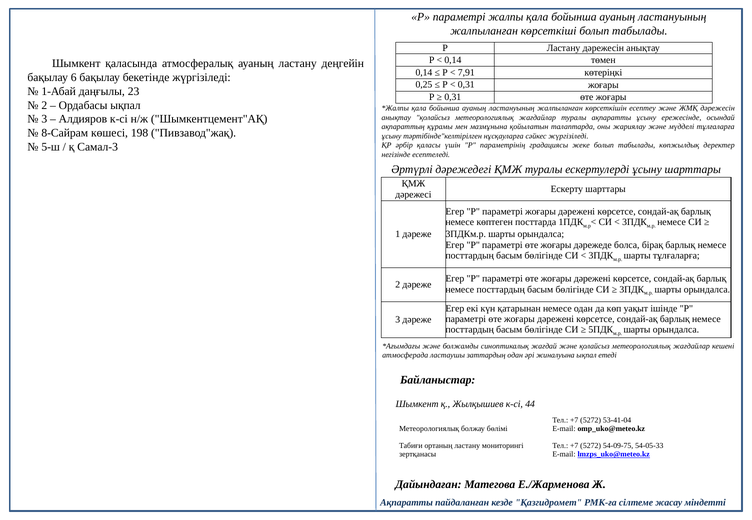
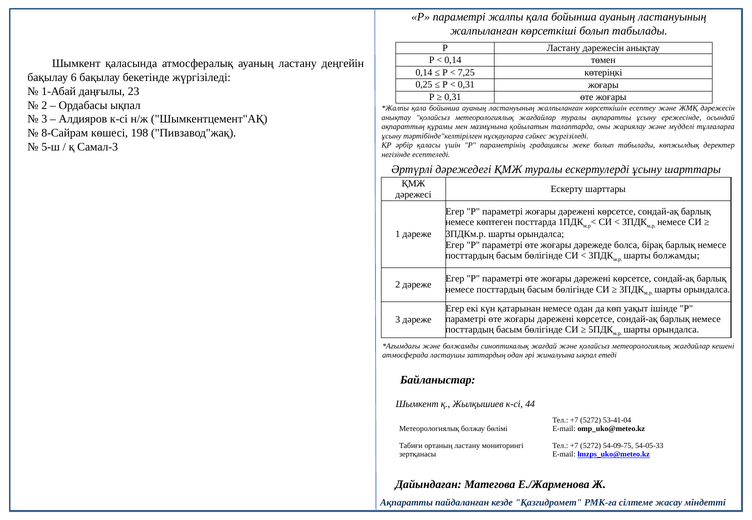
7,91: 7,91 -> 7,25 (466, 72)
шарты тұлғаларға: тұлғаларға -> болжамды (676, 256)
